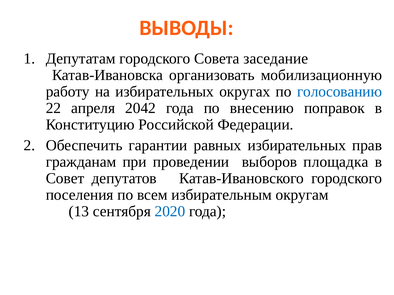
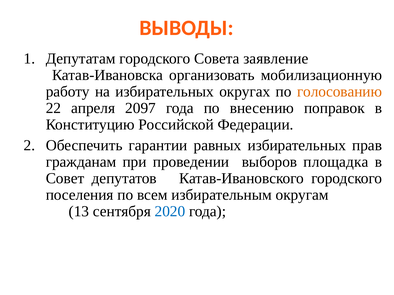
заседание: заседание -> заявление (276, 59)
голосованию colour: blue -> orange (340, 92)
2042: 2042 -> 2097 (141, 108)
